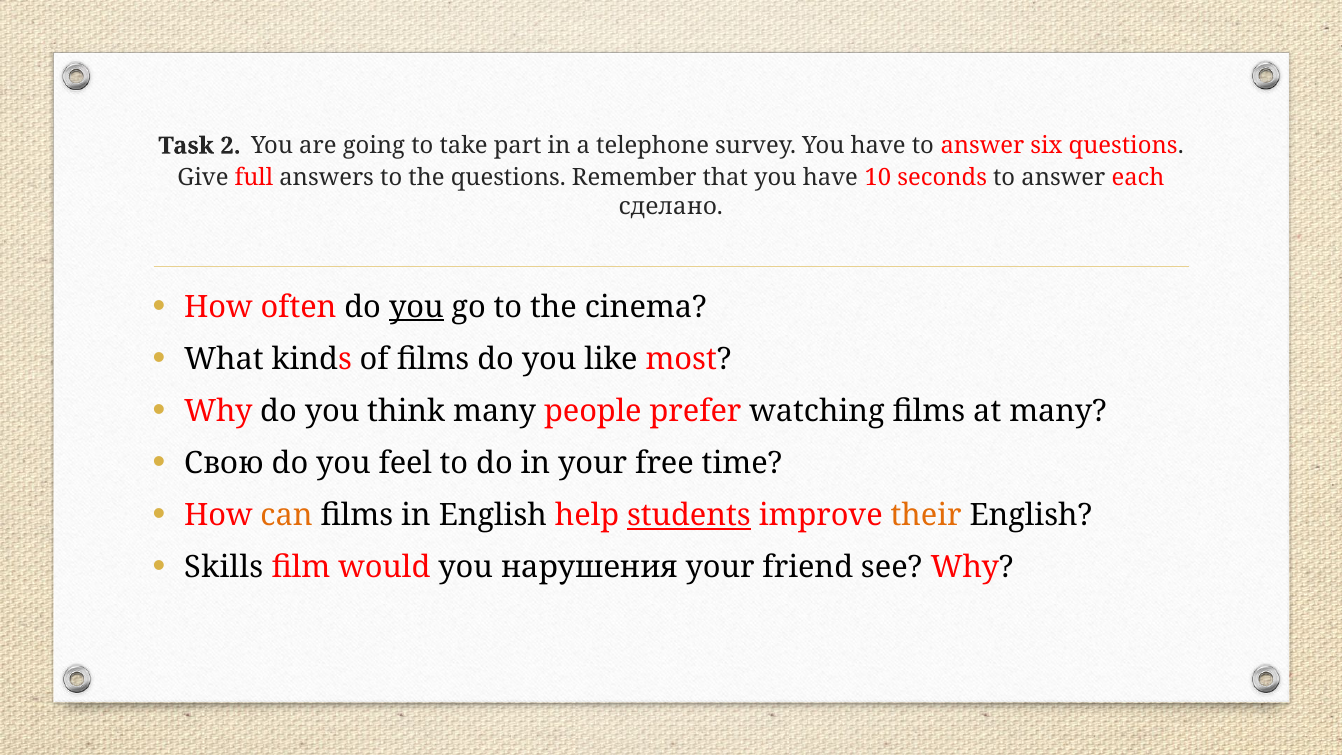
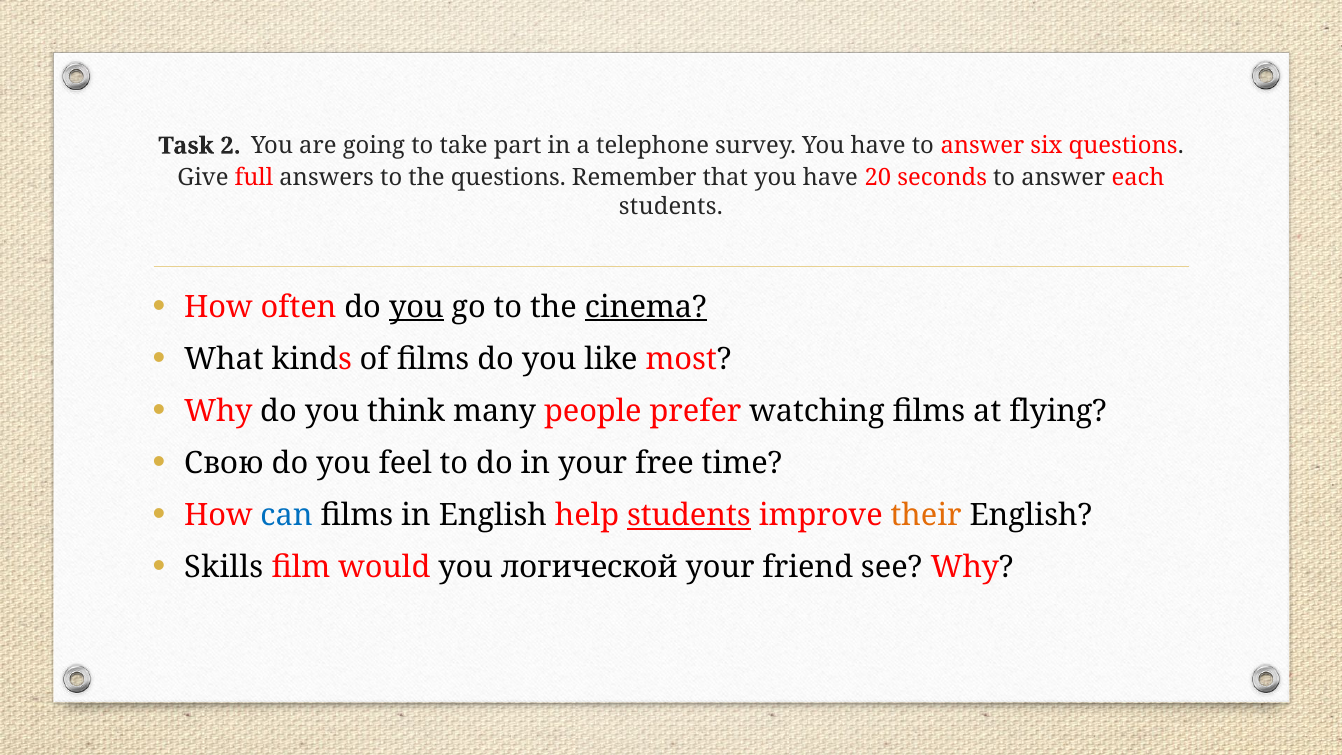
10: 10 -> 20 (878, 178)
сделано: сделано -> students (671, 206)
cinema underline: none -> present (646, 307)
at many: many -> flying (1058, 411)
can colour: orange -> blue (287, 515)
нарушения: нарушения -> логической (589, 567)
